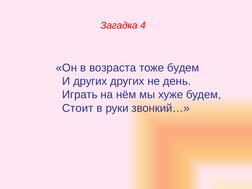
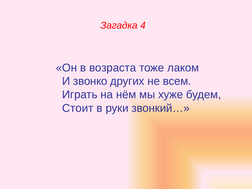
тоже будем: будем -> лаком (183, 68)
И других: других -> звонко (90, 81)
день: день -> всем (177, 81)
